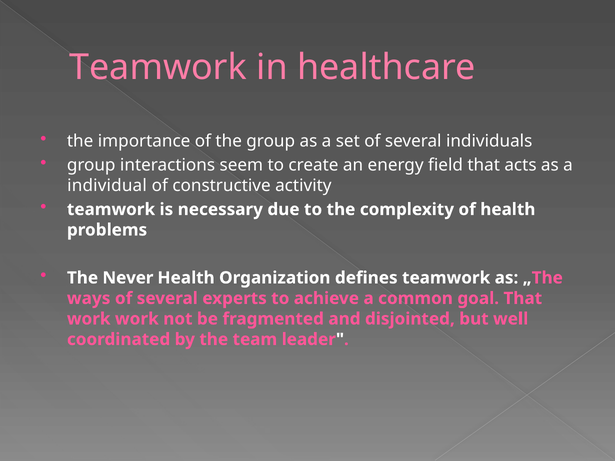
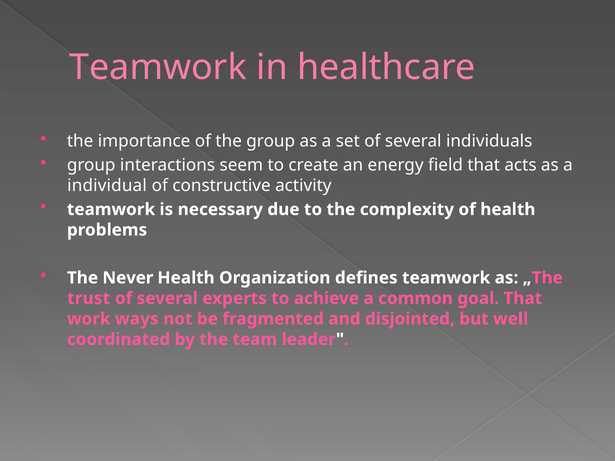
ways: ways -> trust (89, 299)
work work: work -> ways (137, 319)
